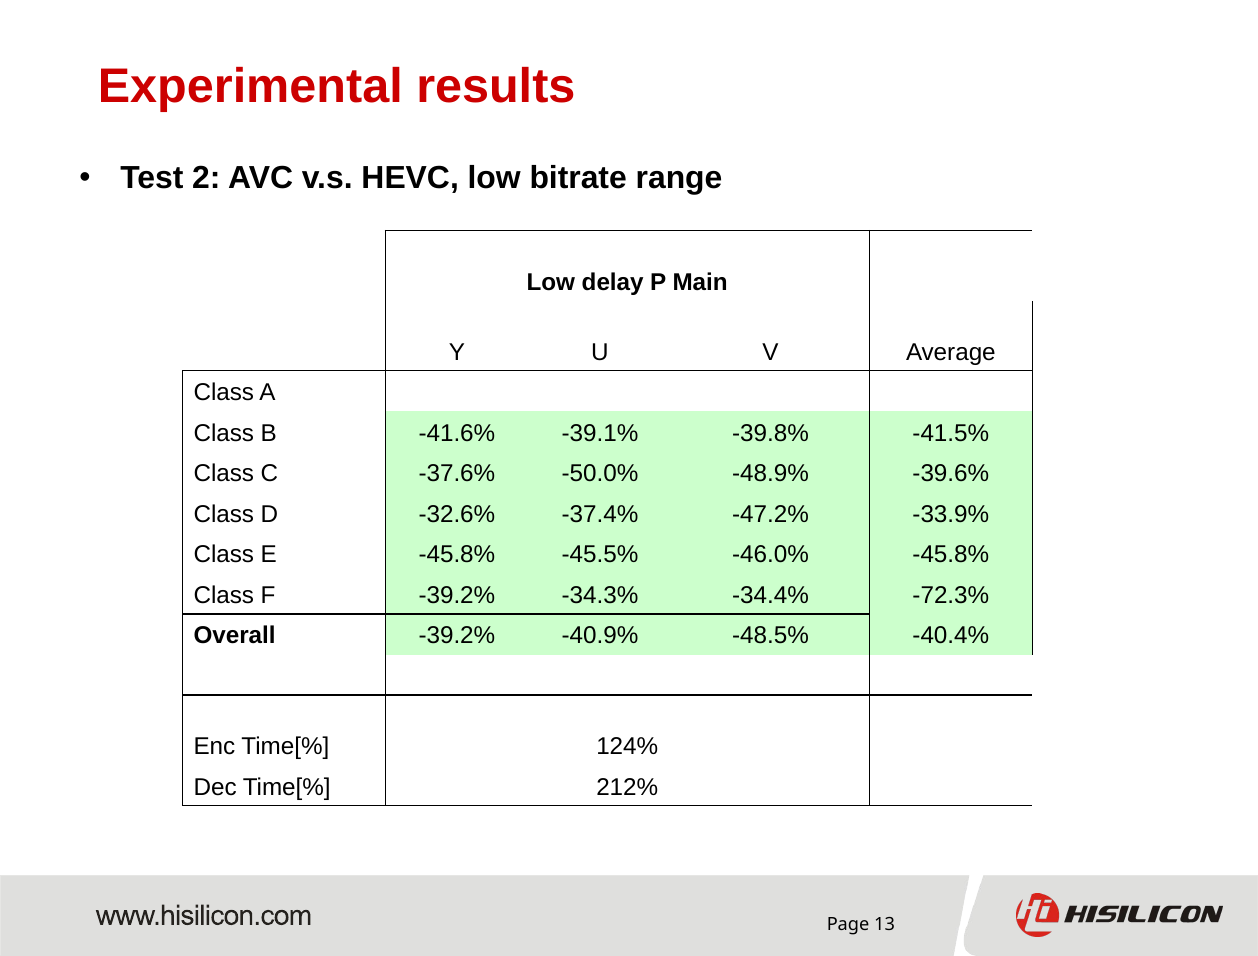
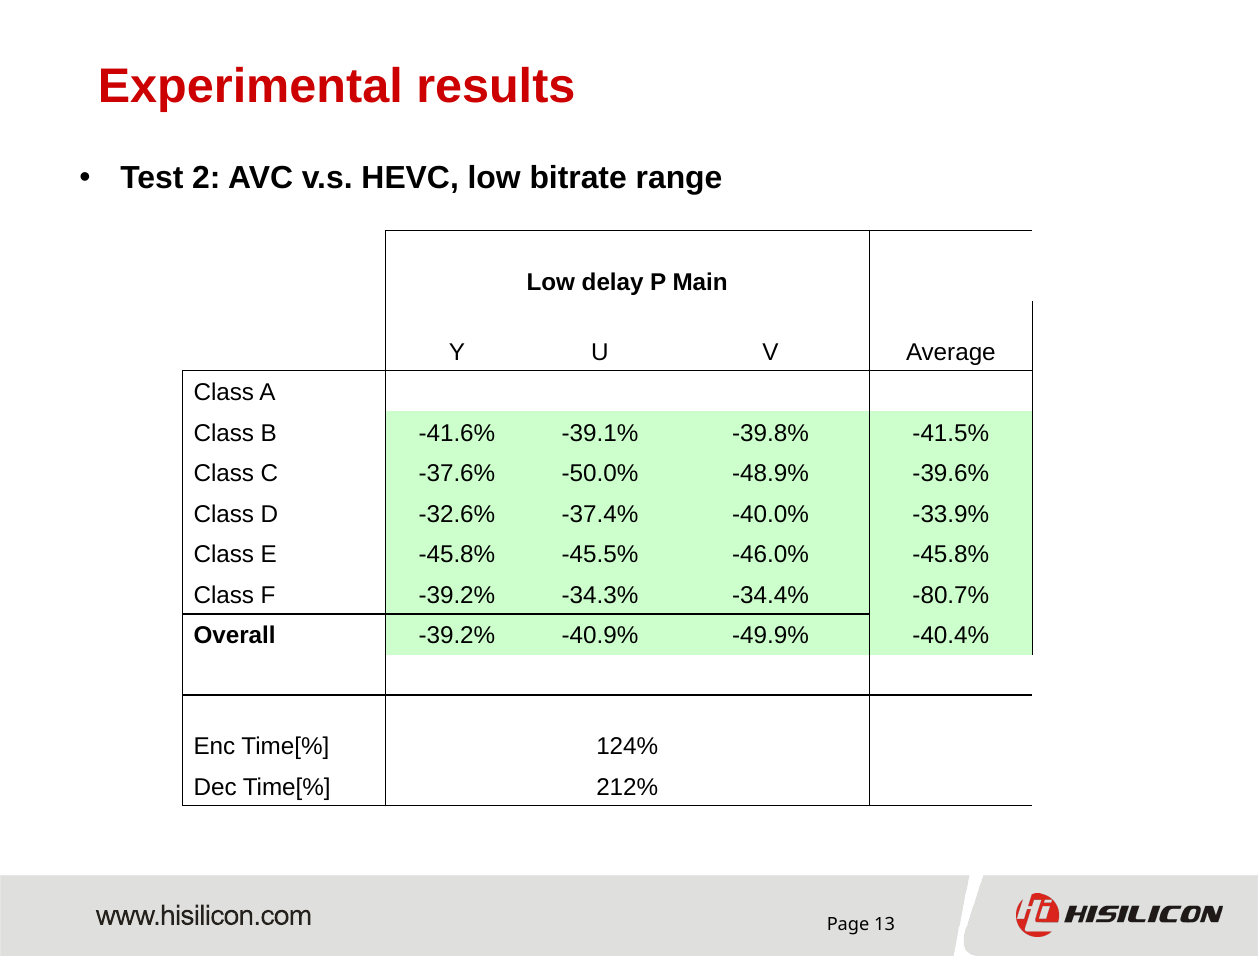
-47.2%: -47.2% -> -40.0% (770, 514)
-72.3%: -72.3% -> -80.7% (951, 595)
-48.5%: -48.5% -> -49.9% (770, 636)
